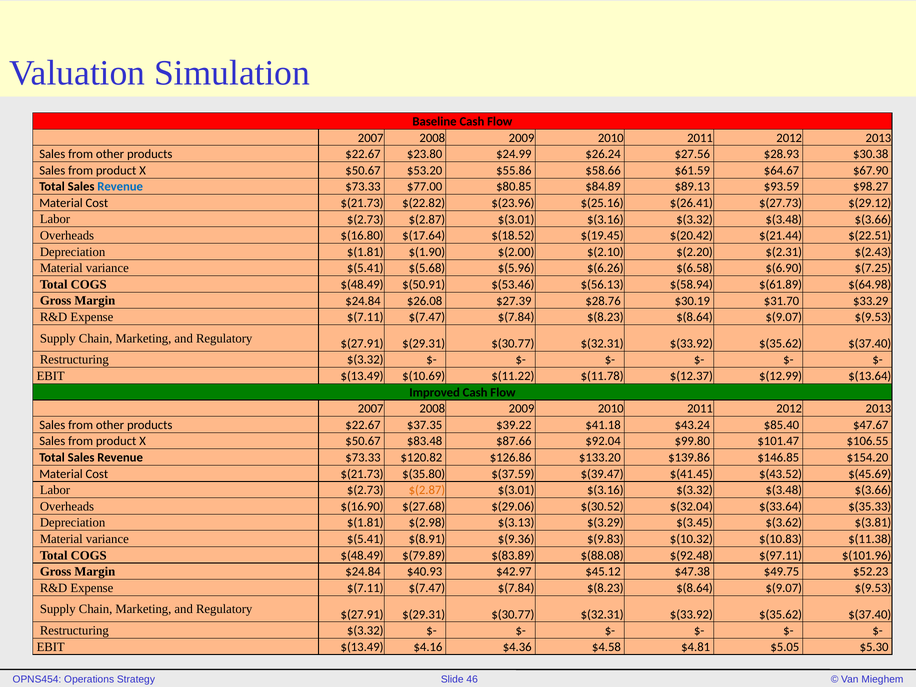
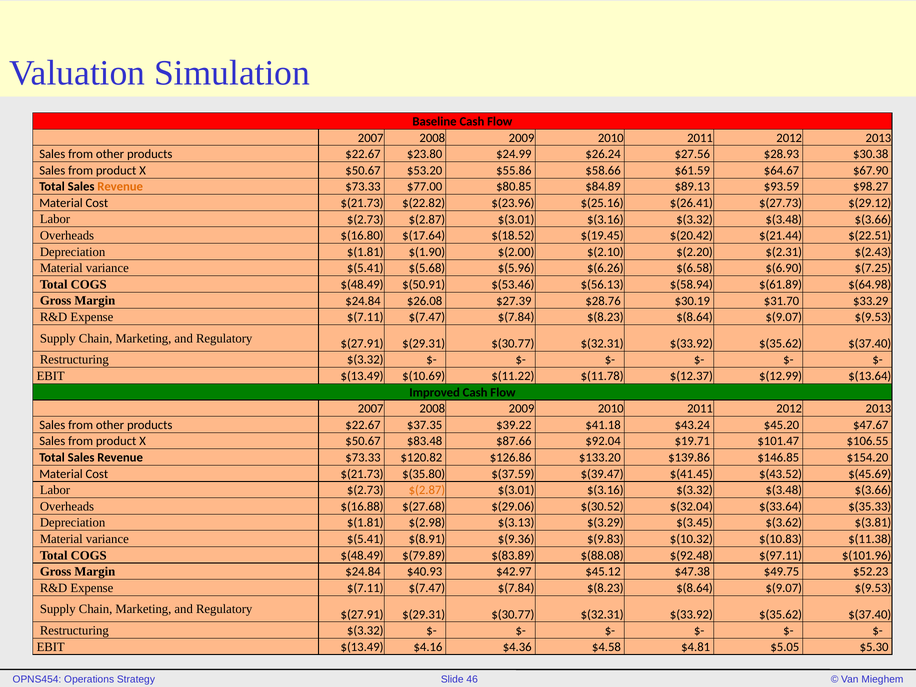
Revenue colour: blue -> orange (120, 187)
$85.40: $85.40 -> $45.20 (782, 425)
$99.80: $99.80 -> $19.71 (692, 441)
$(16.90: $(16.90 -> $(16.88 (362, 506)
